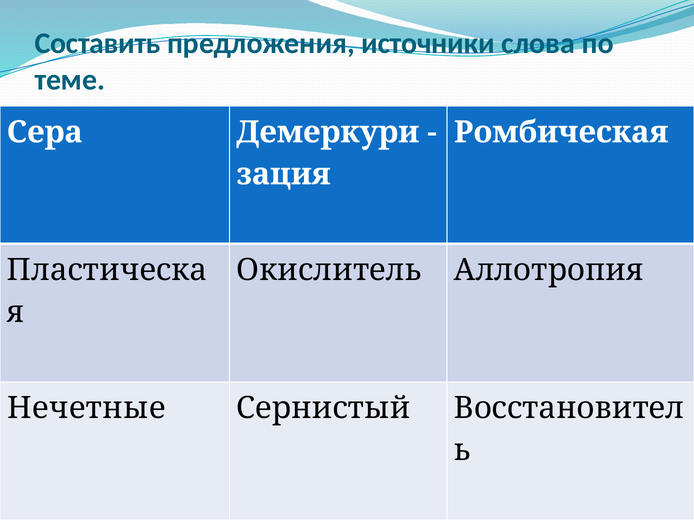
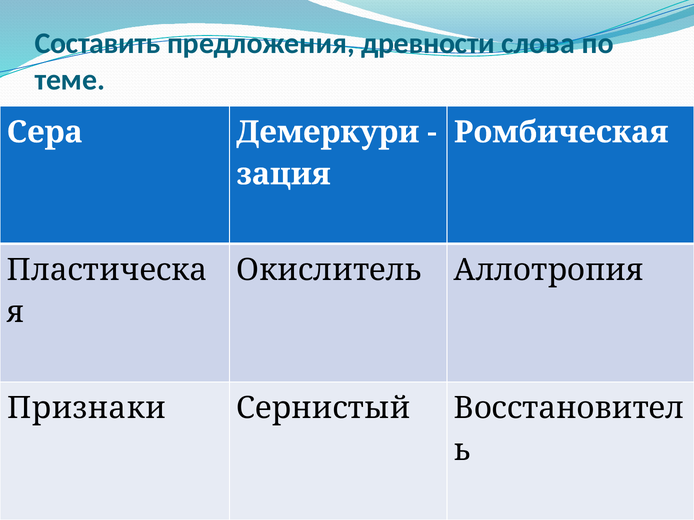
источники: источники -> древности (428, 44)
Нечетные: Нечетные -> Признаки (87, 409)
